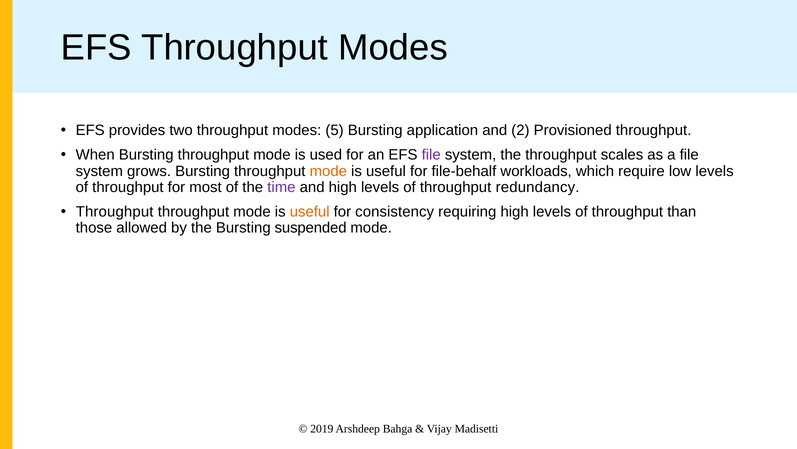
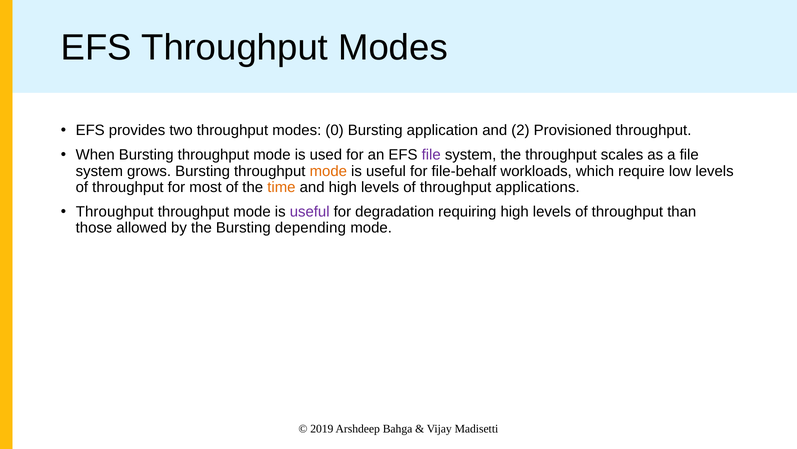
5: 5 -> 0 (335, 130)
time colour: purple -> orange (281, 187)
redundancy: redundancy -> applications (538, 187)
useful colour: orange -> purple (310, 212)
consistency: consistency -> degradation (395, 212)
suspended: suspended -> depending (310, 228)
